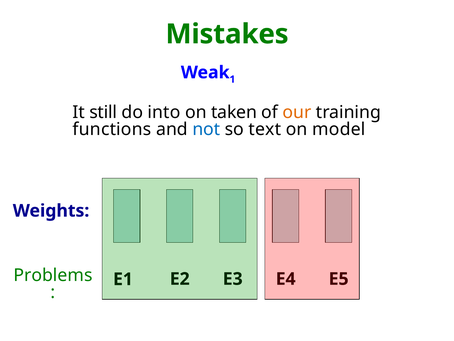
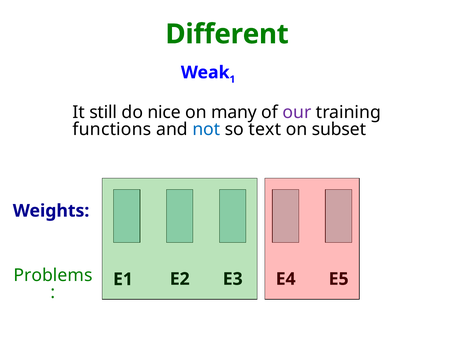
Mistakes: Mistakes -> Different (227, 34)
into: into -> nice (164, 112)
taken: taken -> many (234, 112)
our colour: orange -> purple (297, 112)
model: model -> subset (339, 129)
